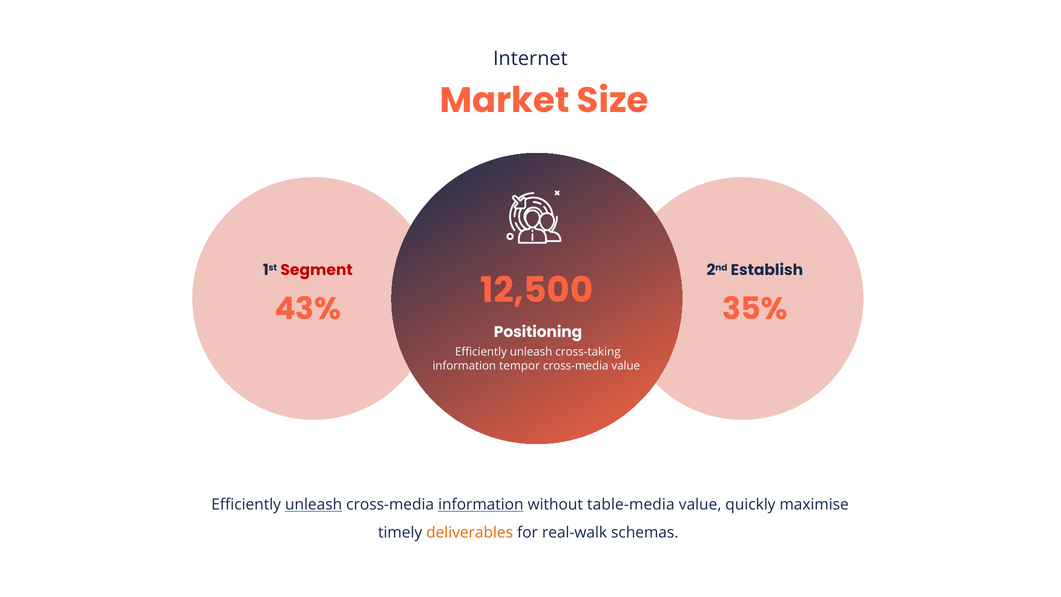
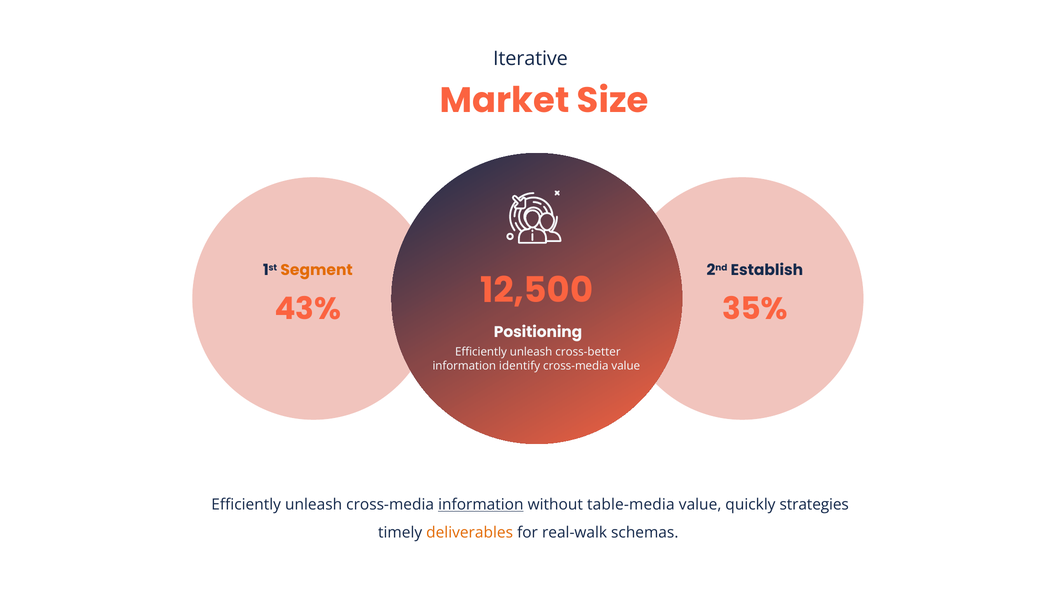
Internet: Internet -> Iterative (530, 59)
Segment colour: red -> orange (317, 270)
cross-taking: cross-taking -> cross-better (588, 352)
tempor: tempor -> identify (520, 366)
unleash underline: present -> none (314, 504)
maximise: maximise -> strategies (814, 504)
